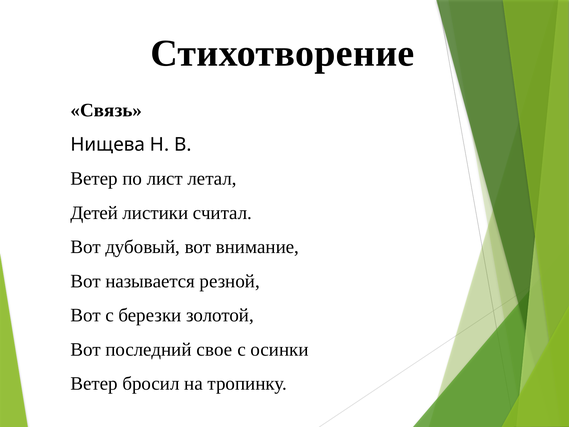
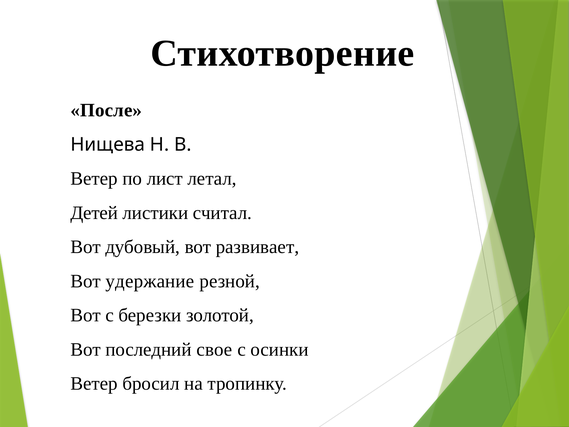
Связь: Связь -> После (106, 110)
внимание: внимание -> развивает (257, 247)
называется: называется -> удержание (150, 281)
